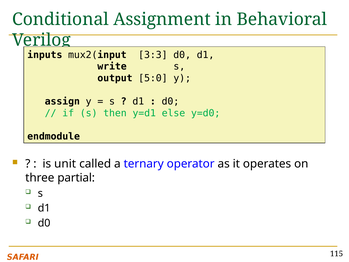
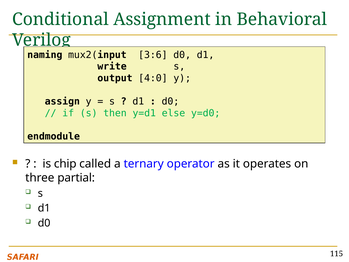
inputs: inputs -> naming (45, 55)
3:3: 3:3 -> 3:6 (153, 55)
5:0: 5:0 -> 4:0 (153, 78)
unit: unit -> chip (65, 164)
